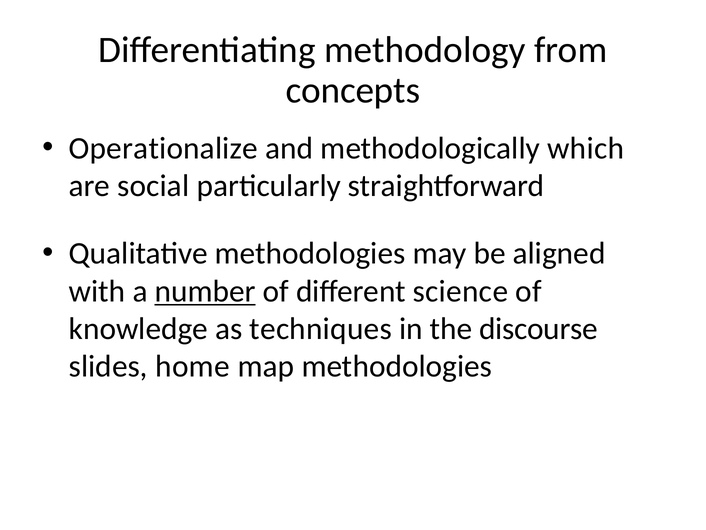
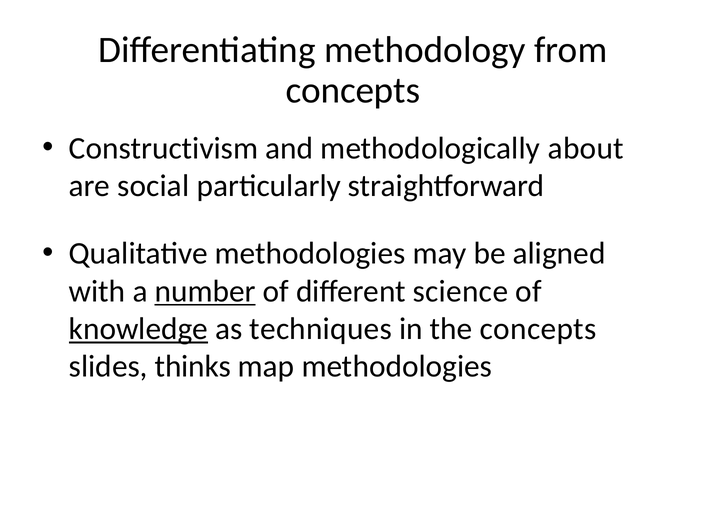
Operationalize: Operationalize -> Constructivism (164, 148)
which: which -> about (586, 148)
knowledge underline: none -> present (138, 329)
the discourse: discourse -> concepts (538, 329)
home: home -> thinks (193, 366)
